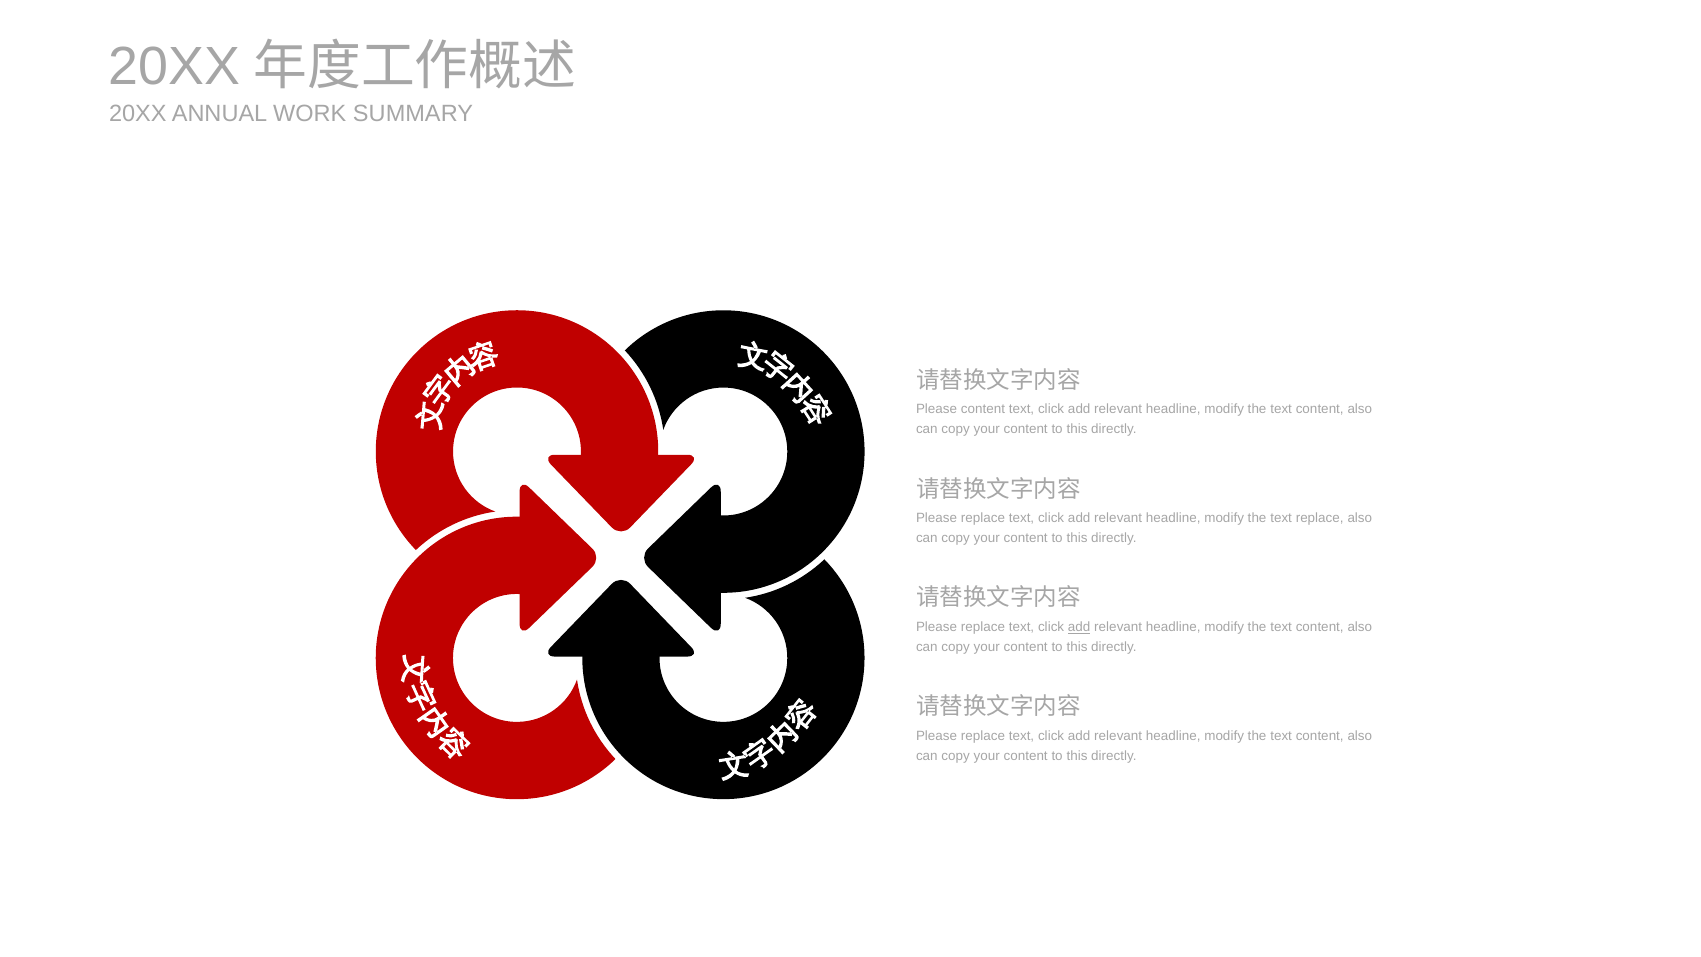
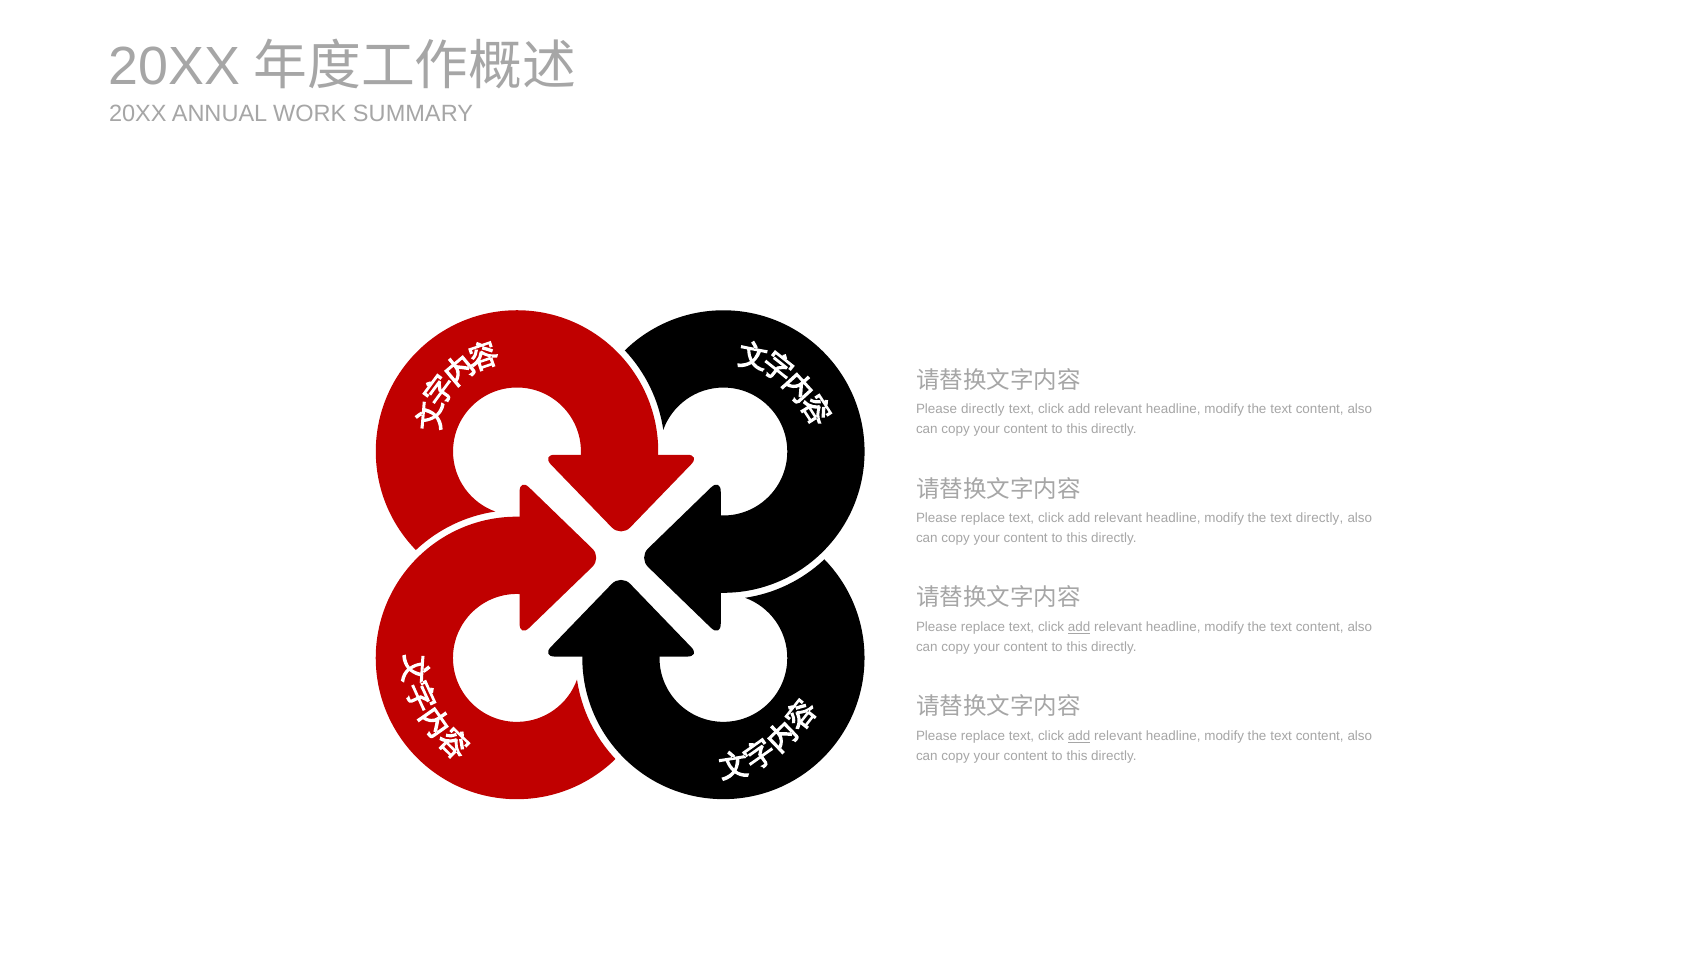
Please content: content -> directly (983, 409)
text replace: replace -> directly (1320, 518)
add underline: none -> present (1079, 736)
